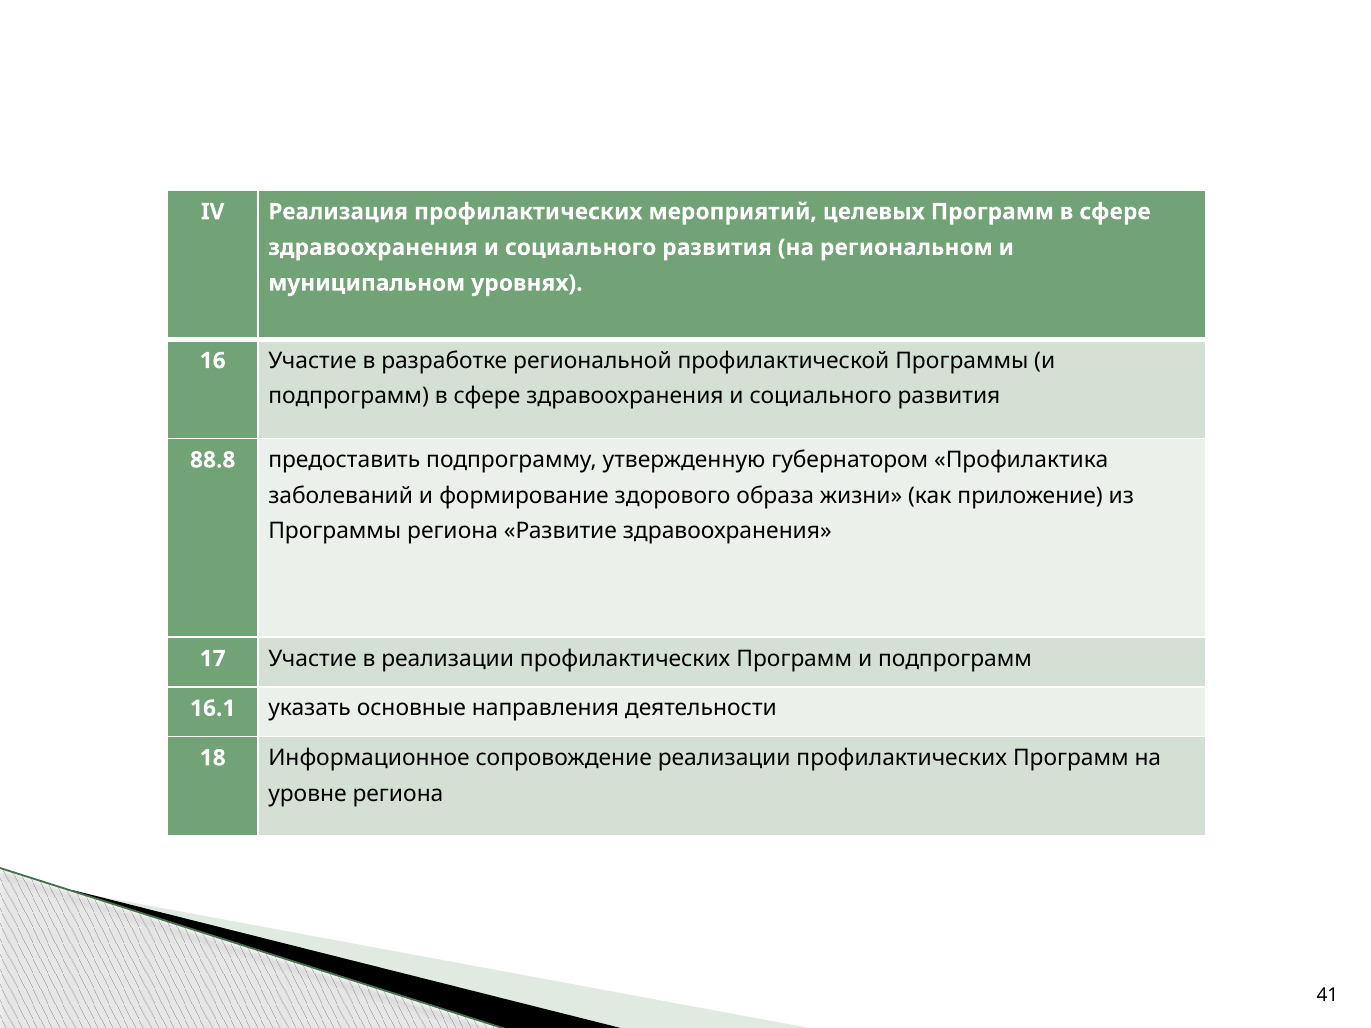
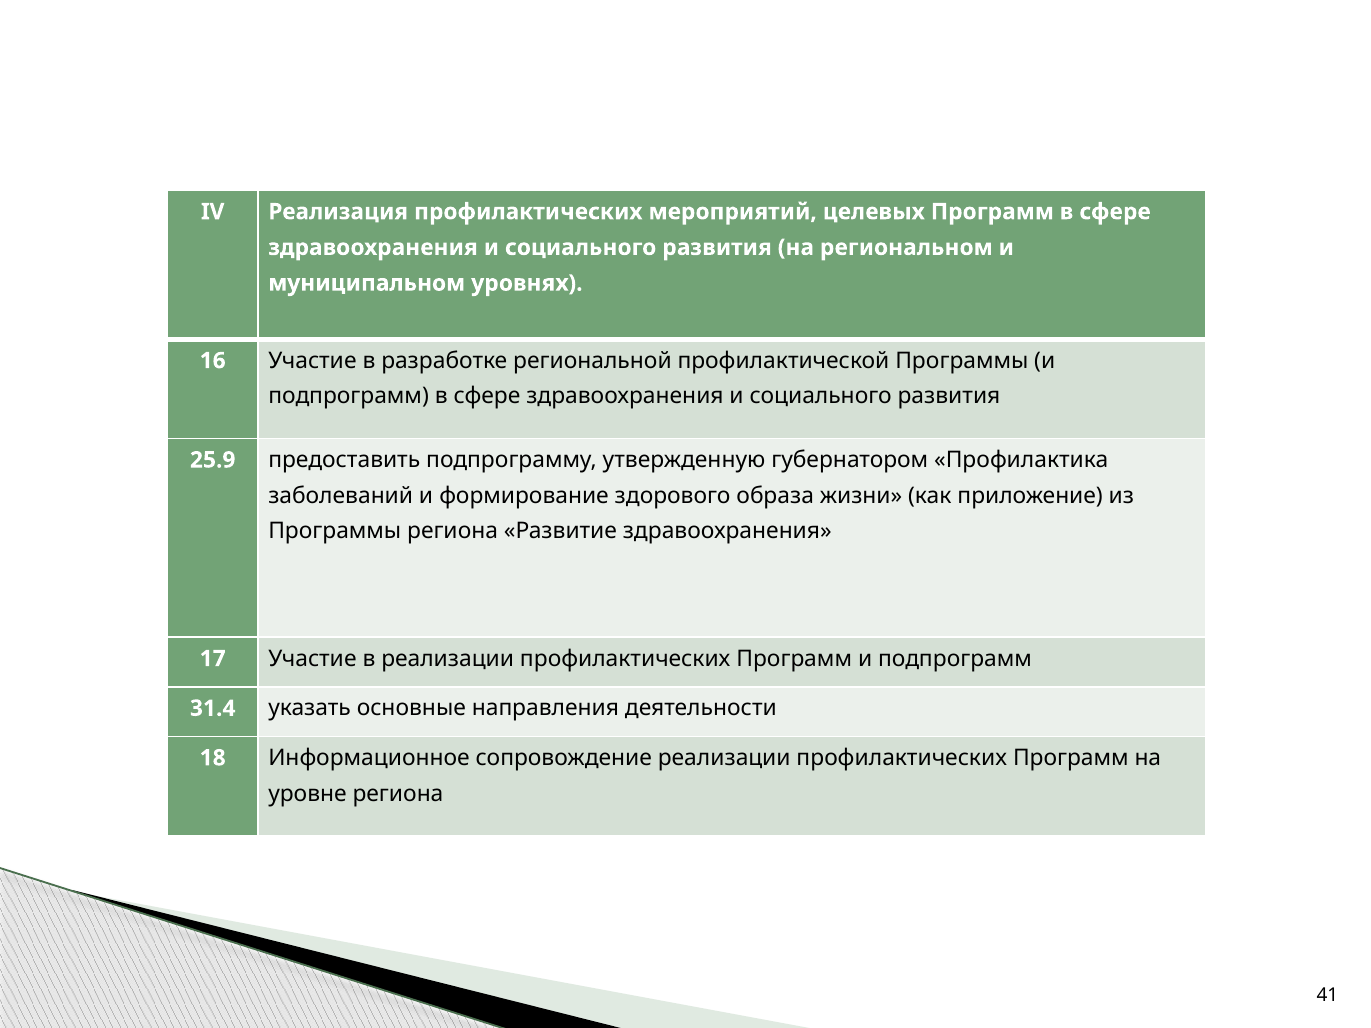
88.8: 88.8 -> 25.9 (213, 460)
16.1: 16.1 -> 31.4 (213, 708)
